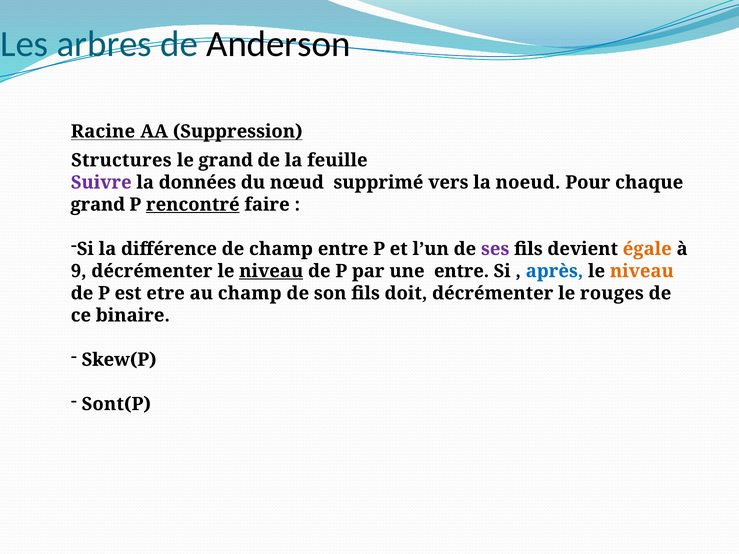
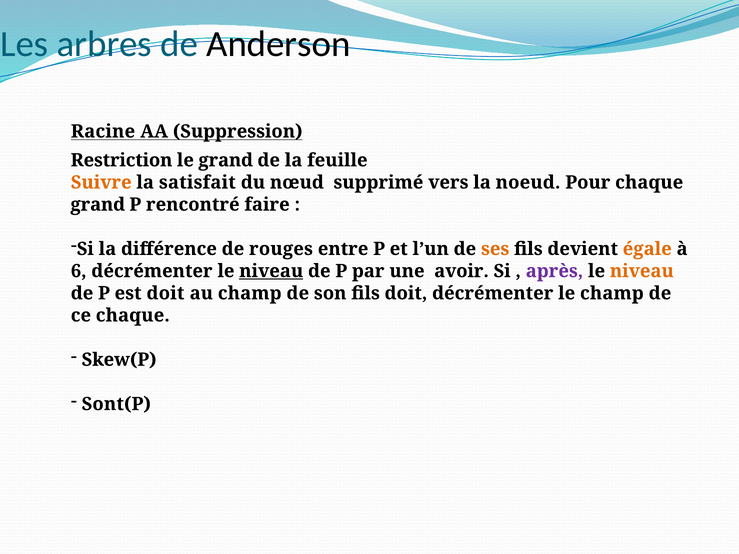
Structures: Structures -> Restriction (122, 160)
Suivre colour: purple -> orange (101, 182)
données: données -> satisfait (197, 182)
rencontré underline: present -> none (193, 205)
de champ: champ -> rouges (281, 249)
ses colour: purple -> orange (495, 249)
9: 9 -> 6 (79, 271)
une entre: entre -> avoir (461, 271)
après colour: blue -> purple (554, 271)
est etre: etre -> doit (165, 293)
le rouges: rouges -> champ (612, 293)
ce binaire: binaire -> chaque (133, 316)
